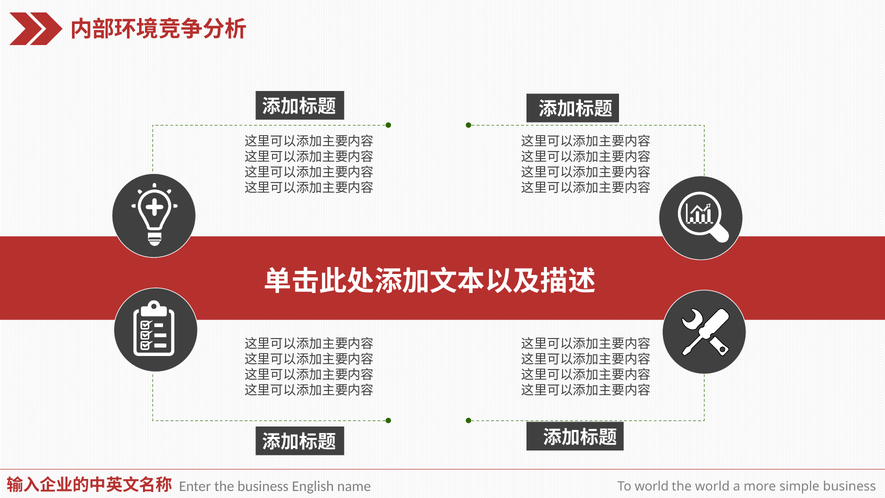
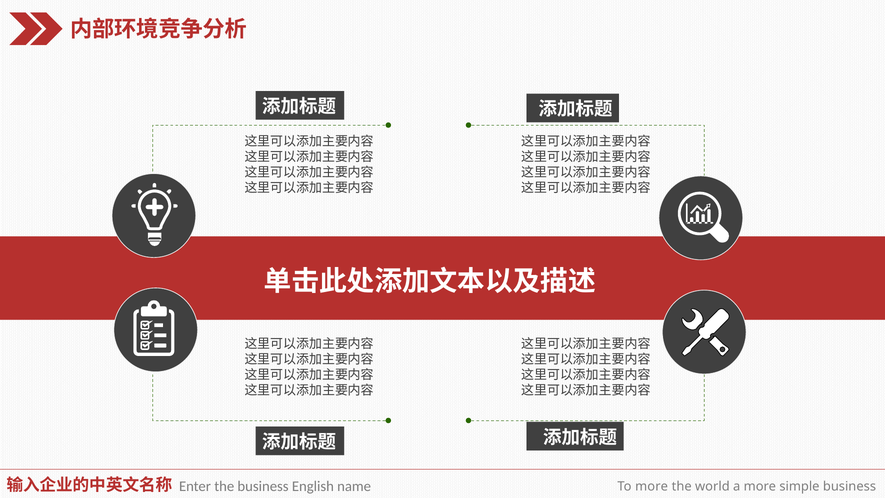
To world: world -> more (652, 486)
